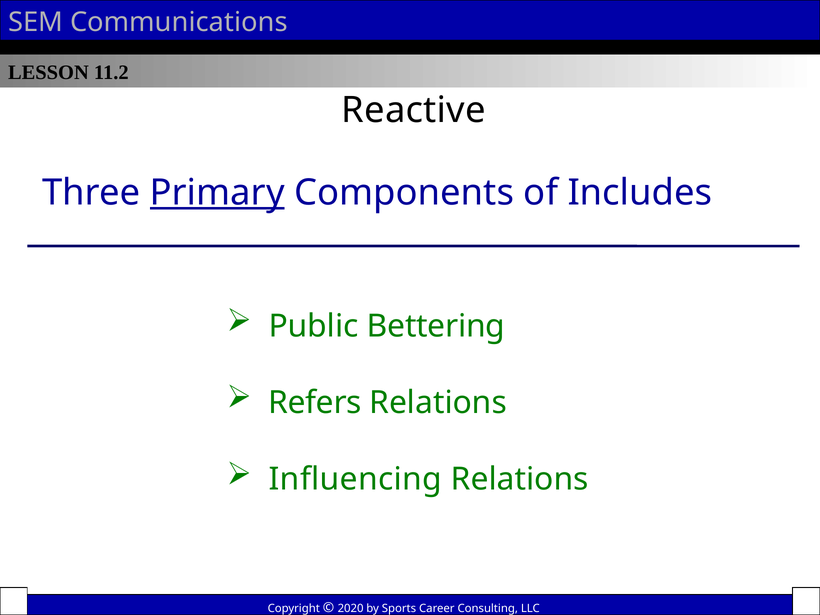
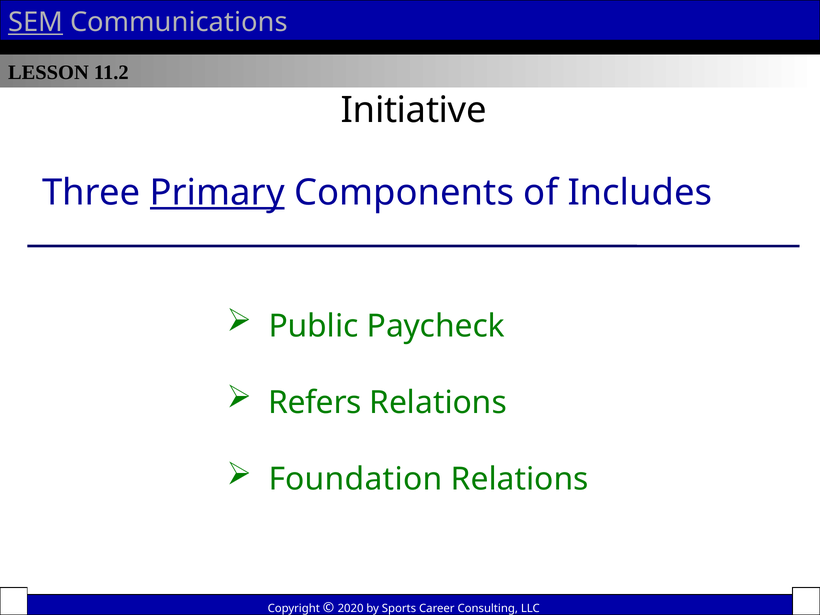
SEM underline: none -> present (36, 22)
Reactive: Reactive -> Initiative (414, 110)
Bettering: Bettering -> Paycheck (436, 326)
Influencing: Influencing -> Foundation (355, 479)
